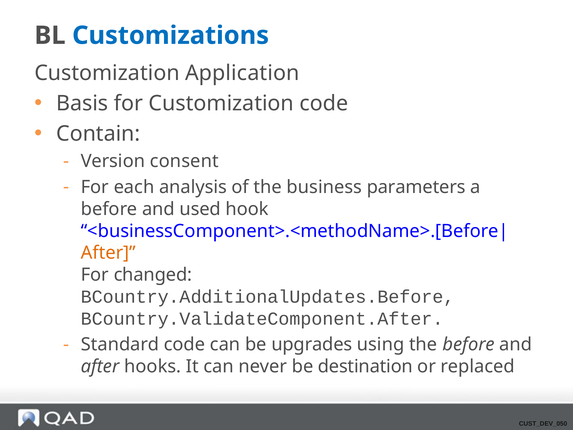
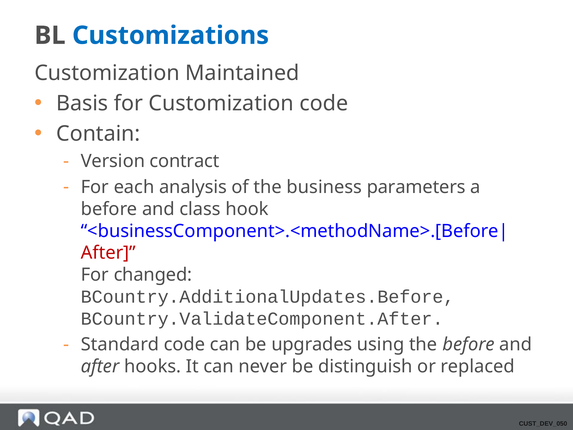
Application: Application -> Maintained (242, 73)
consent: consent -> contract (184, 161)
used: used -> class (200, 209)
After colour: orange -> red (108, 253)
destination: destination -> distinguish (365, 366)
